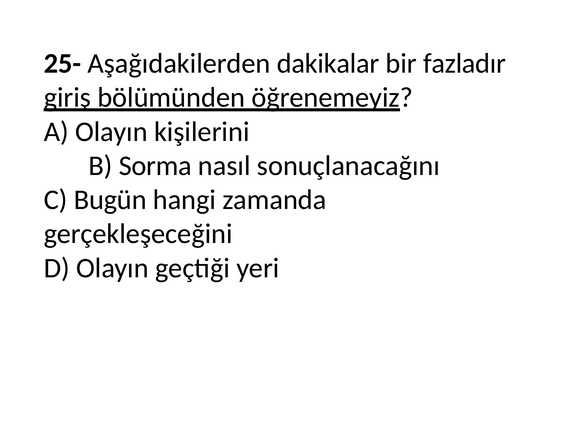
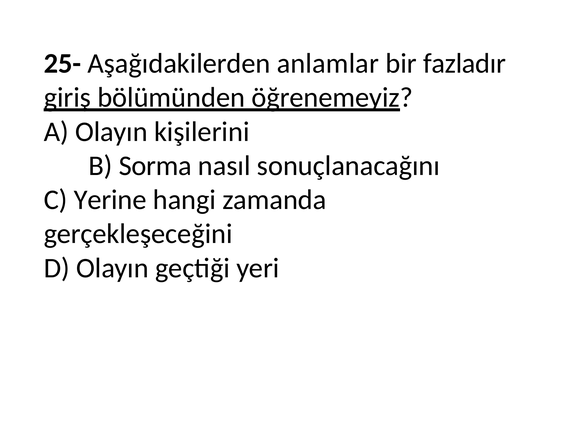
dakikalar: dakikalar -> anlamlar (328, 64)
Bugün: Bugün -> Yerine (110, 200)
